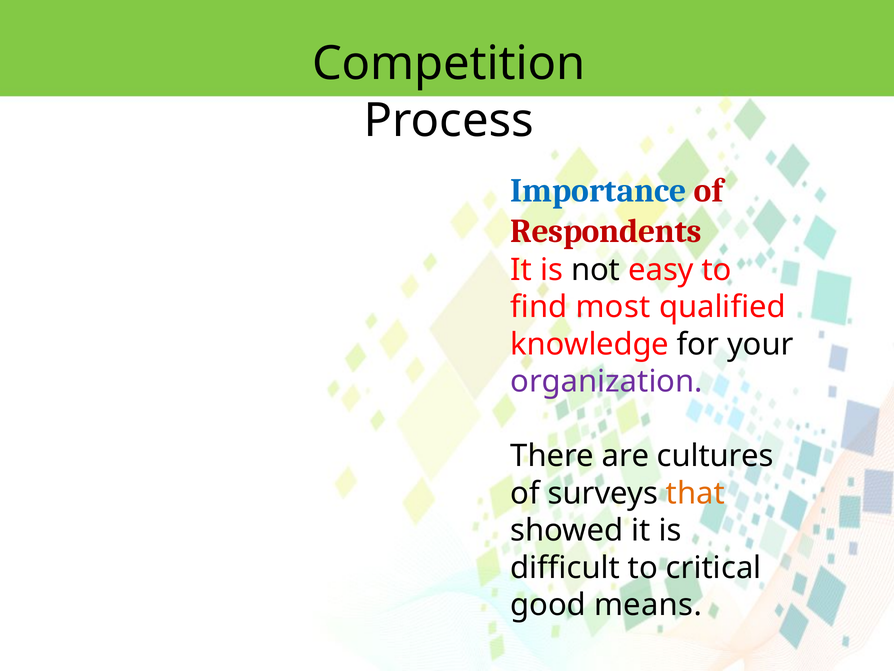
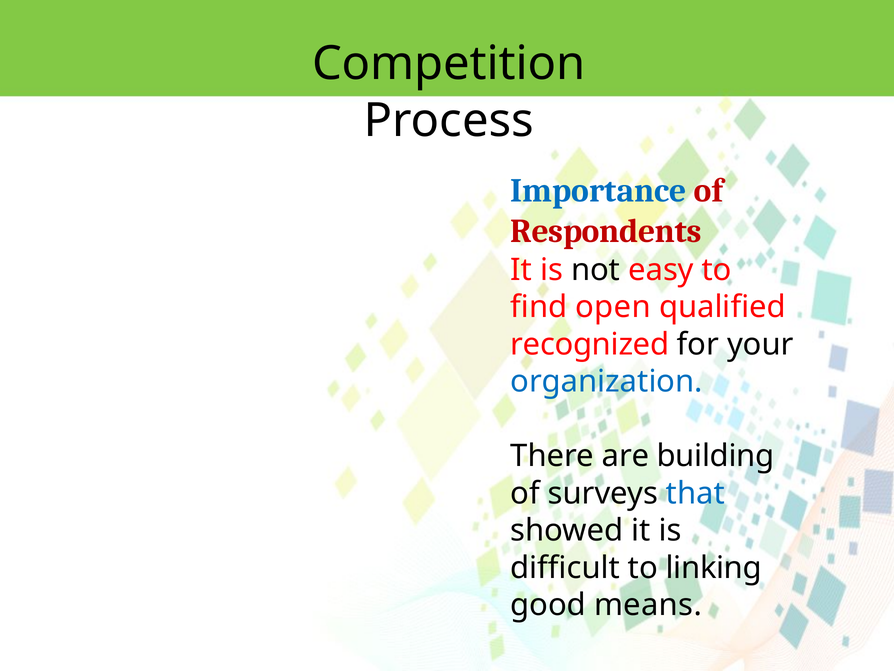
most: most -> open (613, 307)
knowledge: knowledge -> recognized (590, 344)
organization colour: purple -> blue (607, 381)
cultures: cultures -> building (715, 456)
that colour: orange -> blue (695, 493)
critical: critical -> linking (714, 568)
